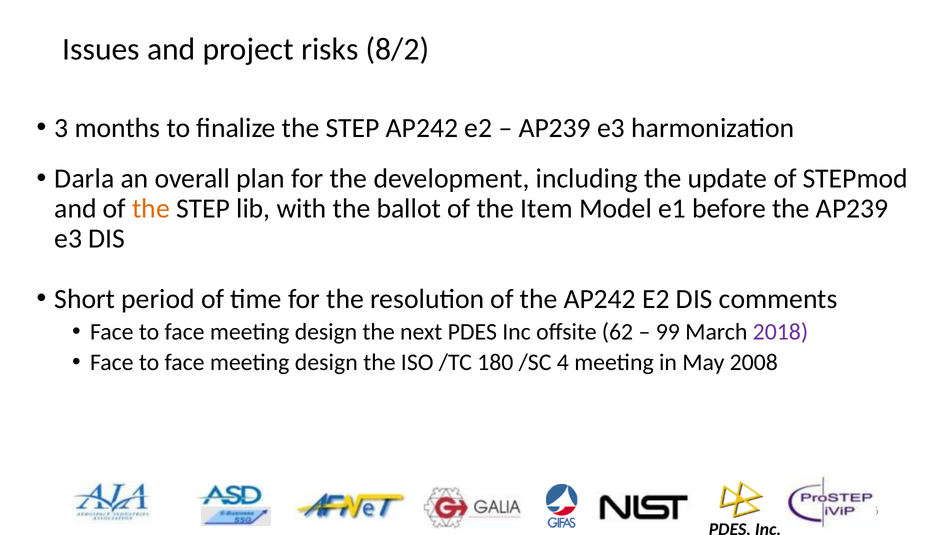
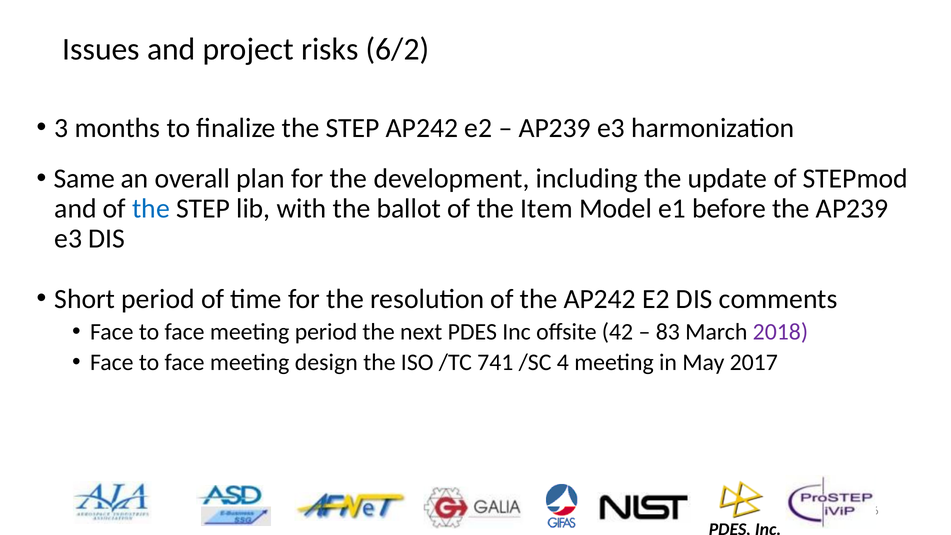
8/2: 8/2 -> 6/2 (397, 49)
Darla: Darla -> Same (85, 178)
the colour: orange -> blue (151, 208)
design: design -> period (326, 332)
62: 62 -> 42 (618, 332)
99: 99 -> 83 (668, 332)
180: 180 -> 741 (495, 362)
2008: 2008 -> 2017 (754, 362)
